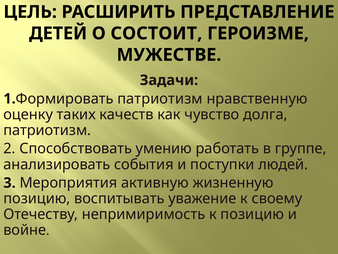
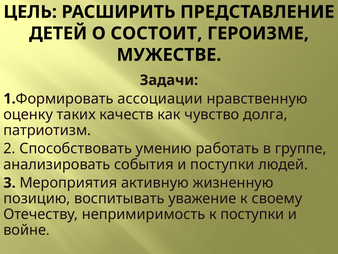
Формировать патриотизм: патриотизм -> ассоциации (160, 98)
к позицию: позицию -> поступки (252, 214)
